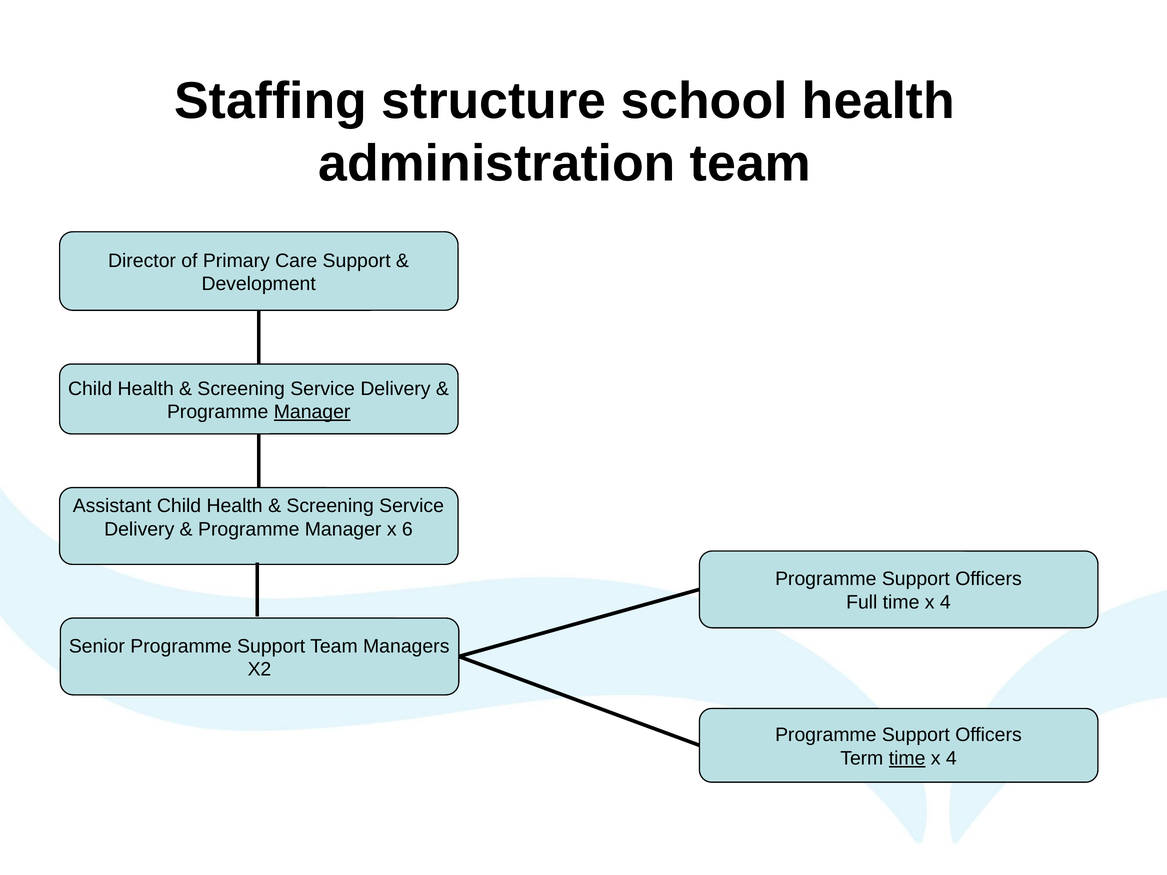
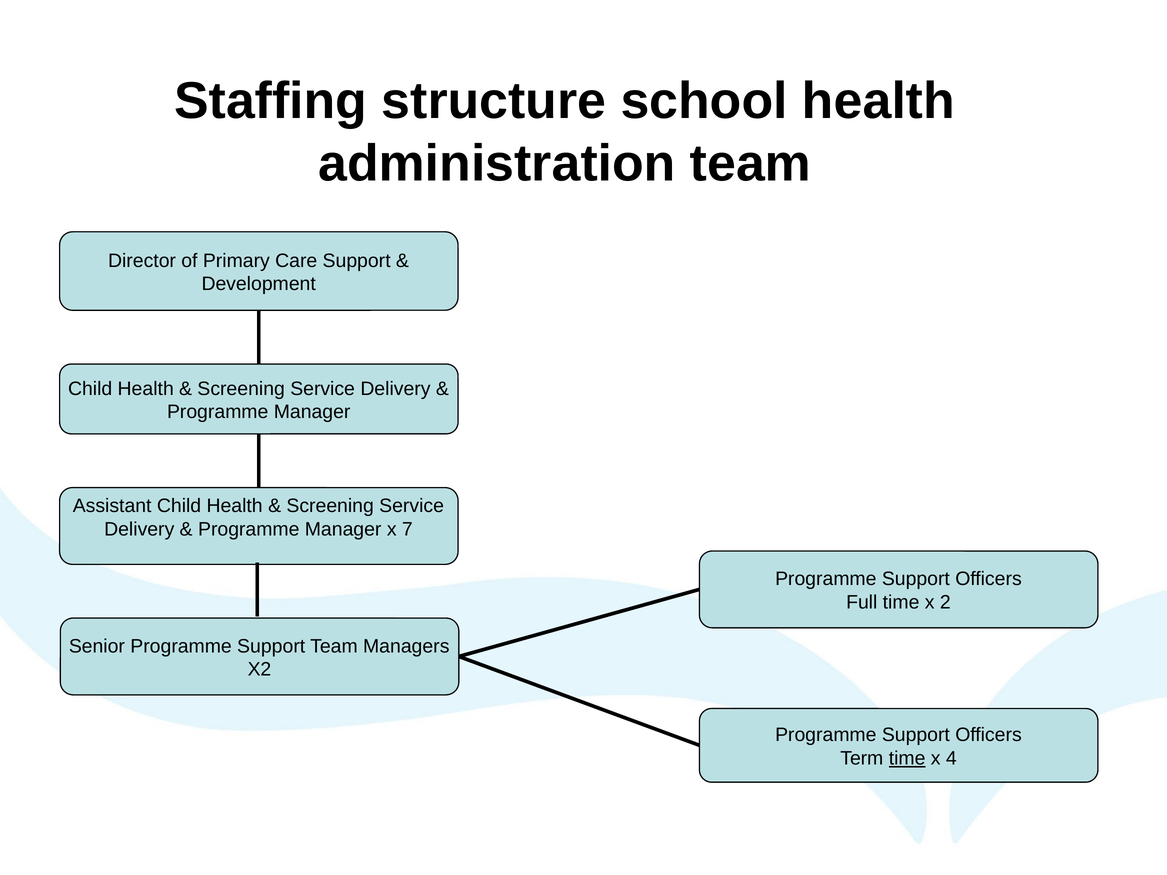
Manager underline: present -> none (312, 412)
6: 6 -> 7 (407, 529)
Full time x 4: 4 -> 2 (945, 603)
